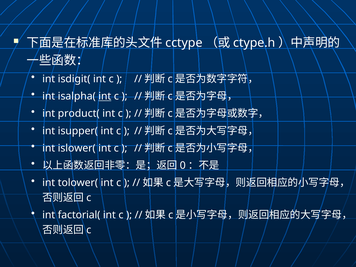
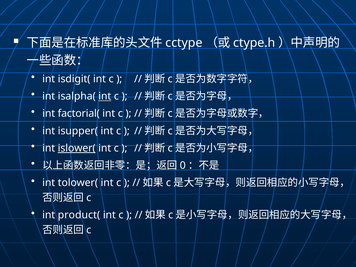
product(: product( -> factorial( (79, 114)
islower( underline: none -> present (77, 148)
factorial(: factorial( -> product( (79, 215)
